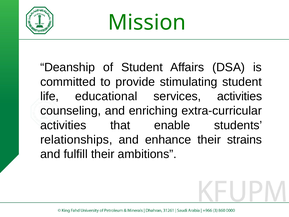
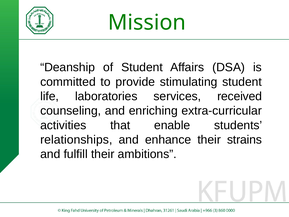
educational: educational -> laboratories (106, 96)
services activities: activities -> received (240, 96)
